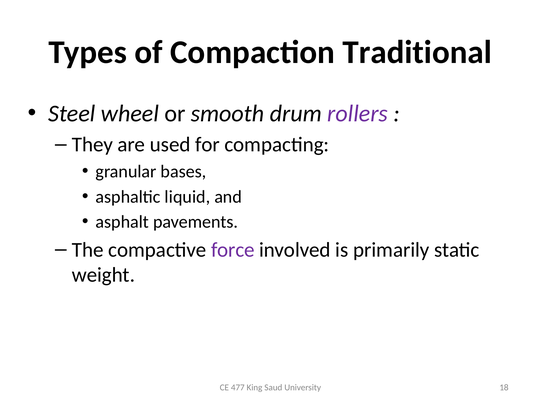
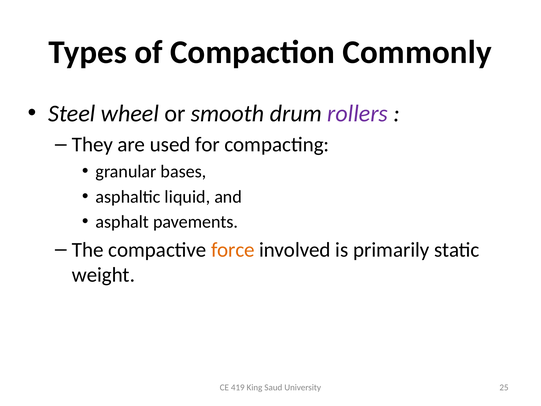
Traditional: Traditional -> Commonly (417, 52)
force colour: purple -> orange (233, 250)
477: 477 -> 419 (238, 387)
18: 18 -> 25 (504, 387)
